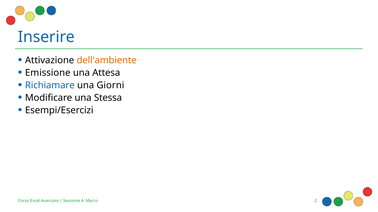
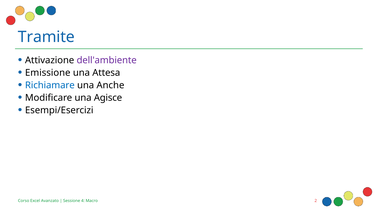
Inserire: Inserire -> Tramite (46, 37)
dell'ambiente colour: orange -> purple (107, 60)
Giorni: Giorni -> Anche (110, 86)
Stessa: Stessa -> Agisce (108, 98)
